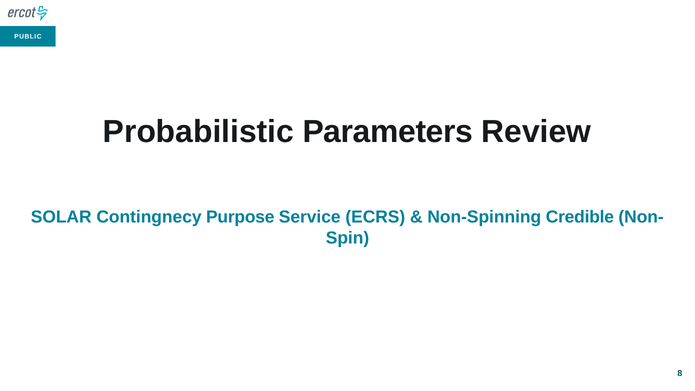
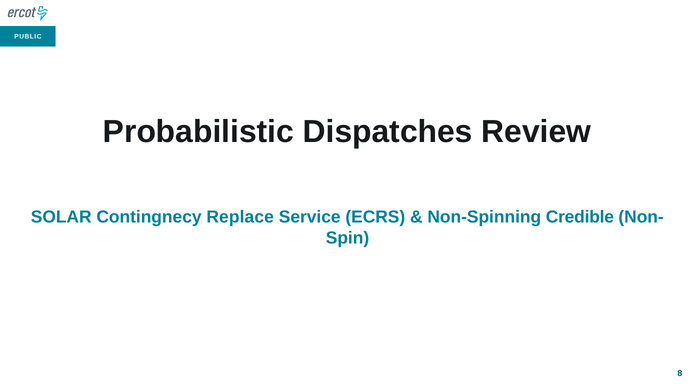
Parameters: Parameters -> Dispatches (388, 132)
Purpose: Purpose -> Replace (240, 217)
